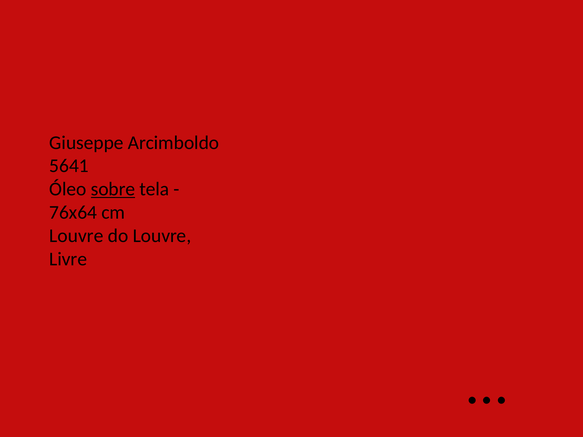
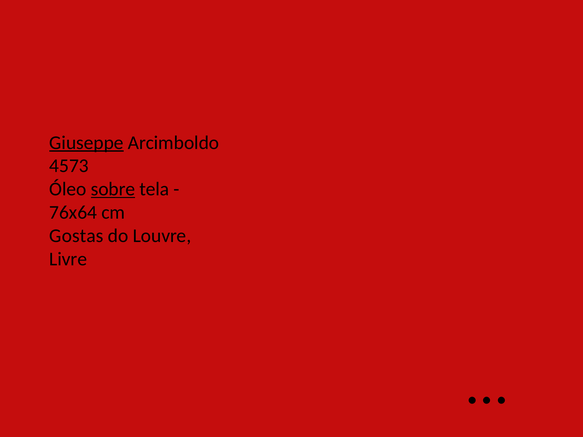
Giuseppe underline: none -> present (86, 143)
5641: 5641 -> 4573 (69, 166)
Louvre: Louvre -> Gostas (76, 236)
